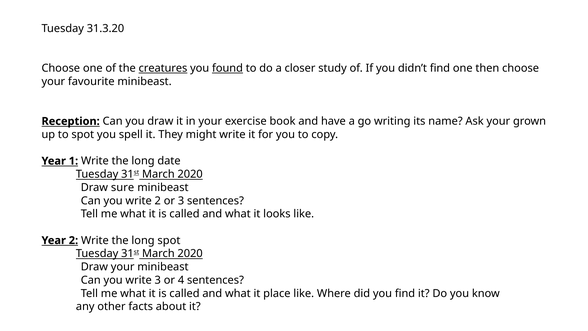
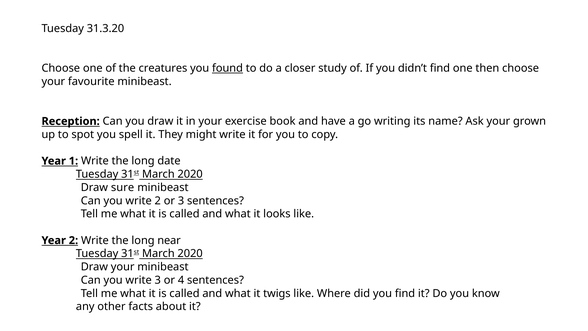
creatures underline: present -> none (163, 68)
long spot: spot -> near (169, 240)
place: place -> twigs (277, 293)
